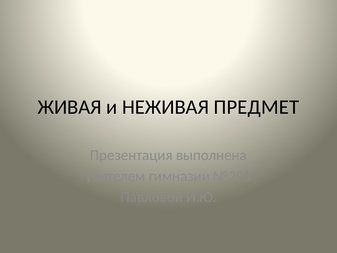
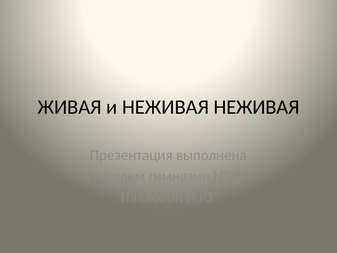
НЕЖИВАЯ ПРЕДМЕТ: ПРЕДМЕТ -> НЕЖИВАЯ (257, 107)
